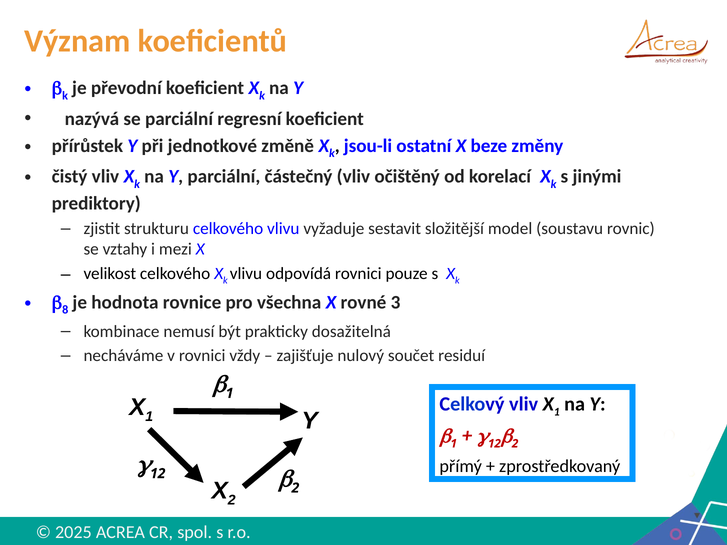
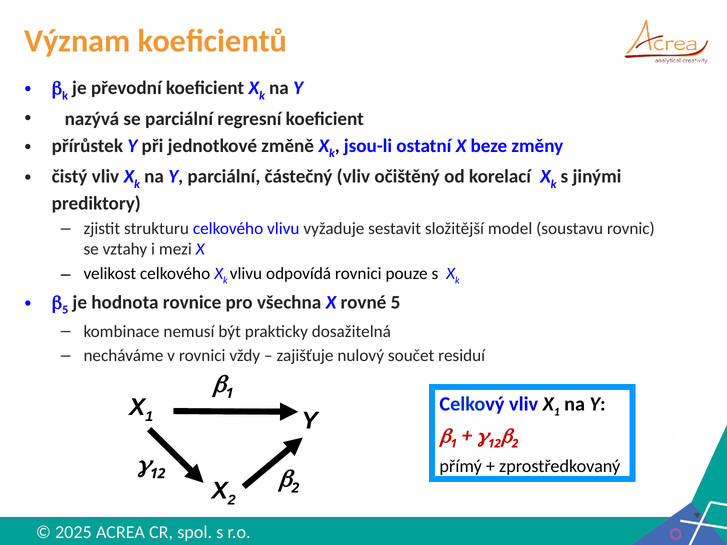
8: 8 -> 5 (65, 310)
rovné 3: 3 -> 5 (396, 303)
